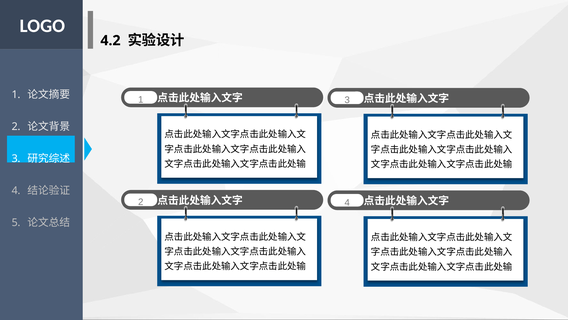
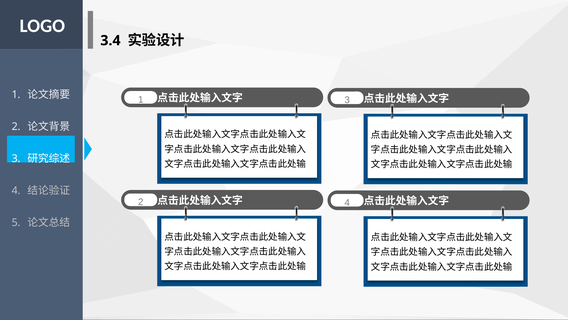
4.2: 4.2 -> 3.4 (110, 40)
